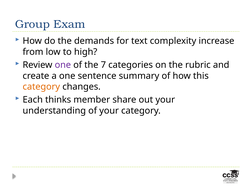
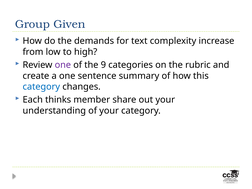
Exam: Exam -> Given (69, 24)
7: 7 -> 9 (103, 65)
category colour: orange -> blue (41, 87)
